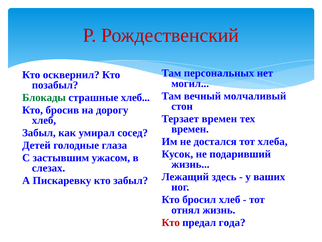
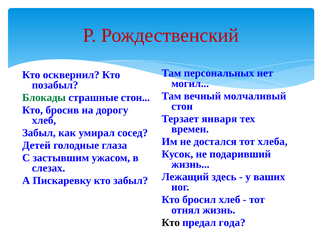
страшные хлеб: хлеб -> стон (135, 97)
Терзает времен: времен -> января (219, 119)
Кто colour: red -> black (171, 222)
